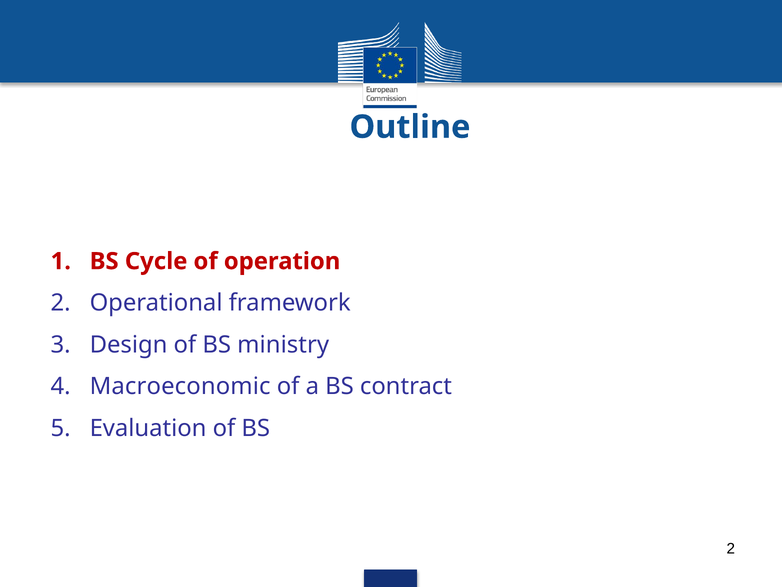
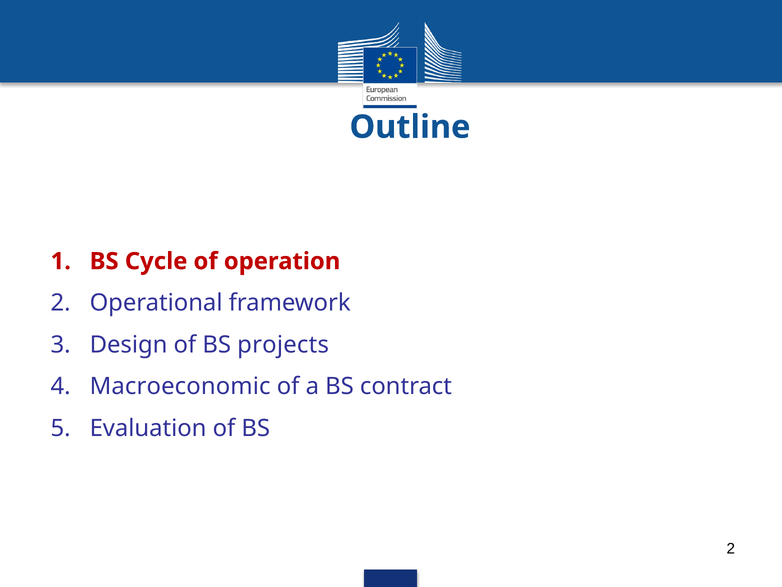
ministry: ministry -> projects (283, 344)
